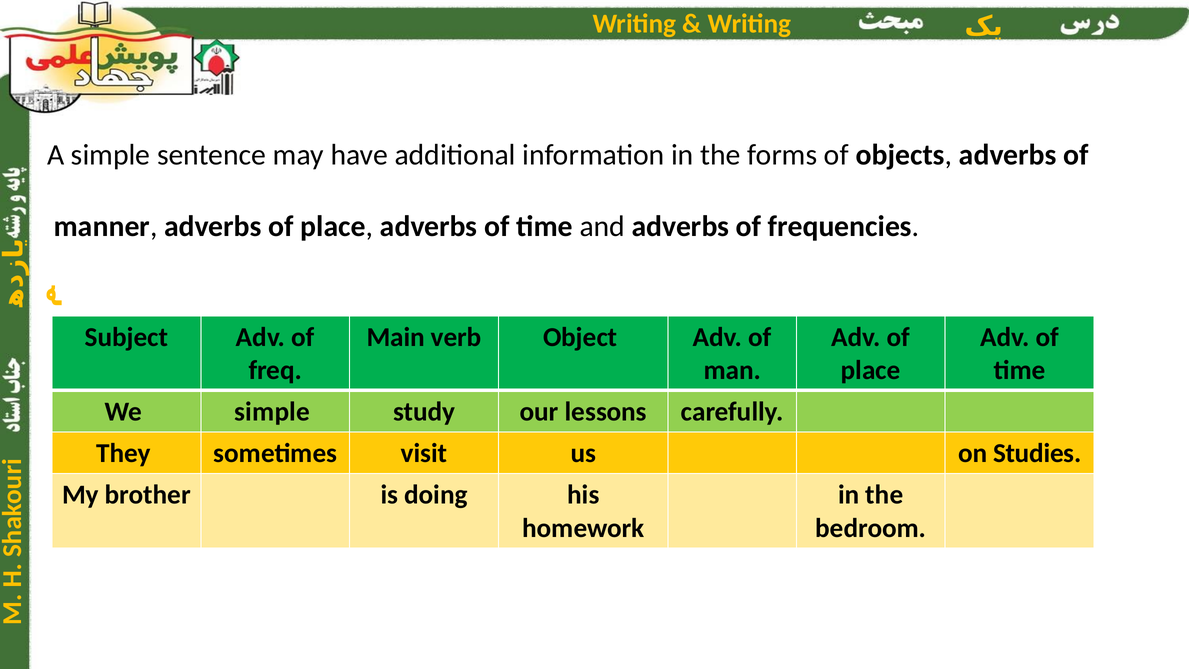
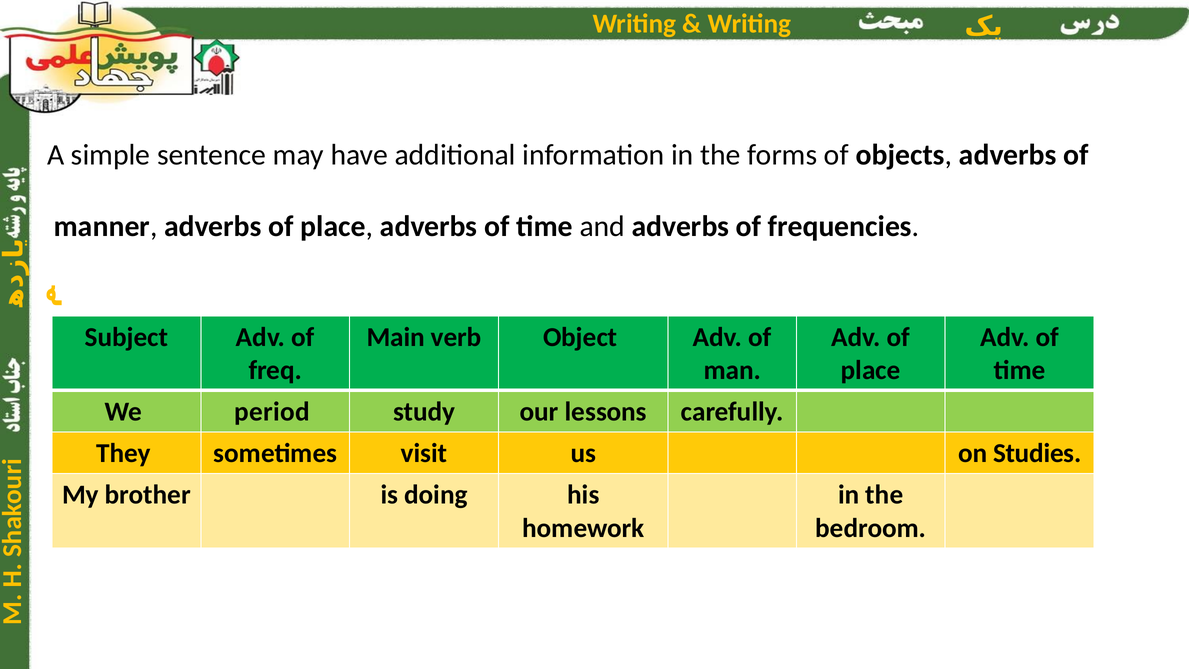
We simple: simple -> period (272, 412)
